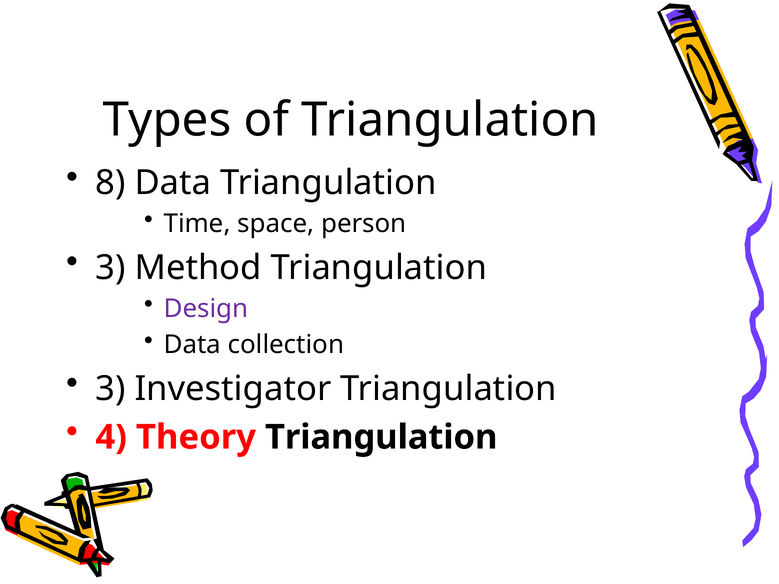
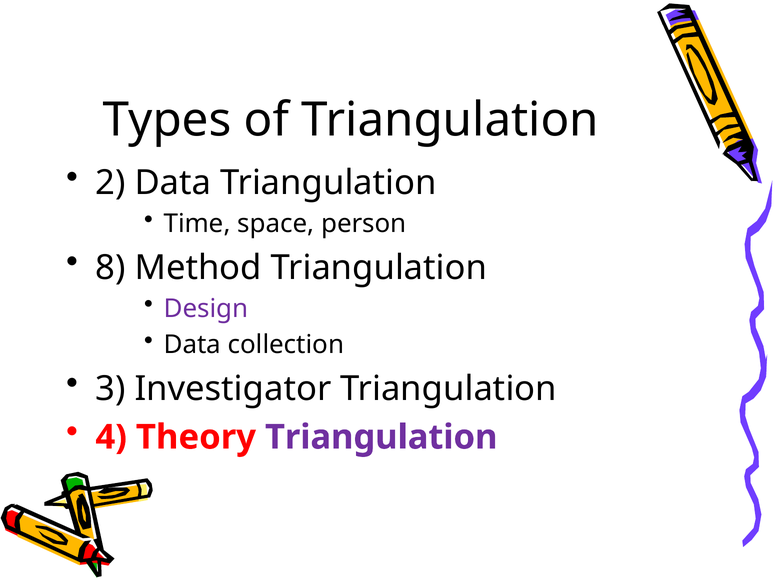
8: 8 -> 2 (111, 183)
3: 3 -> 8 (111, 268)
Triangulation colour: black -> purple (381, 437)
